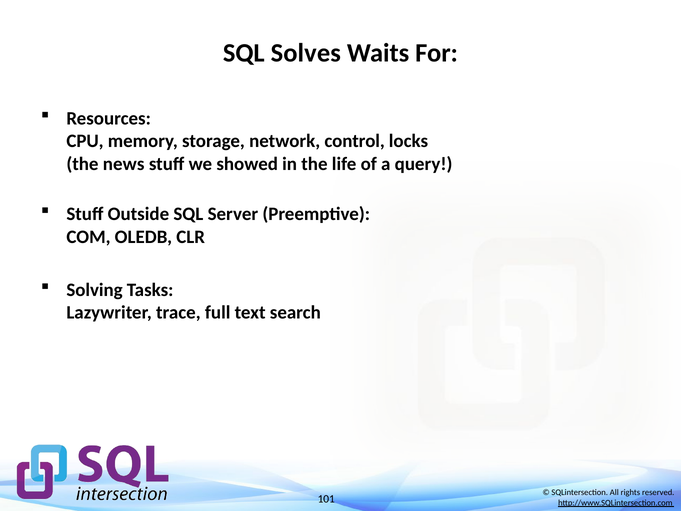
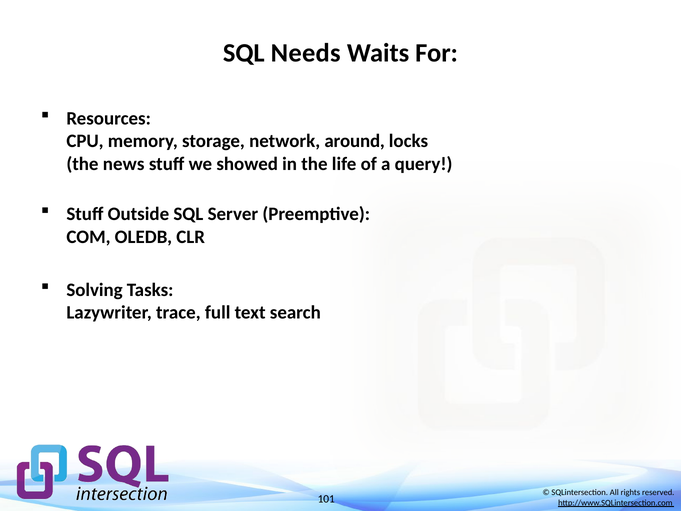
Solves: Solves -> Needs (306, 53)
control: control -> around (355, 141)
